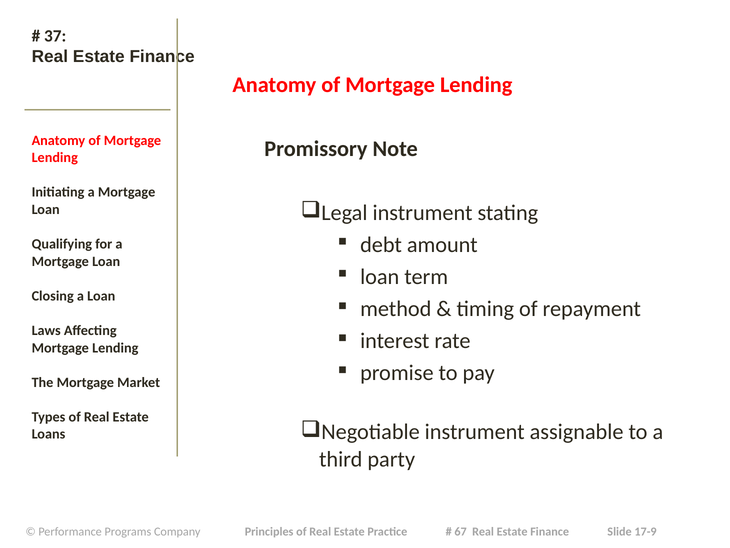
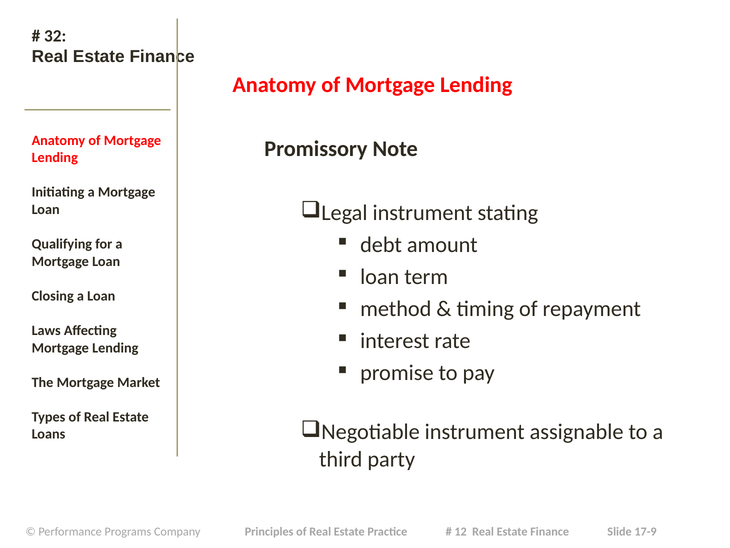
37: 37 -> 32 (55, 36)
67: 67 -> 12 (461, 531)
